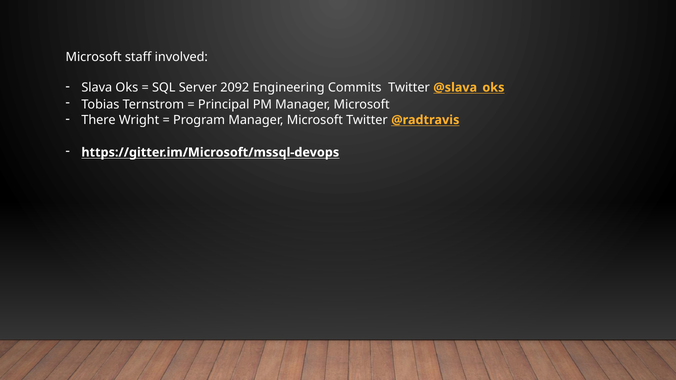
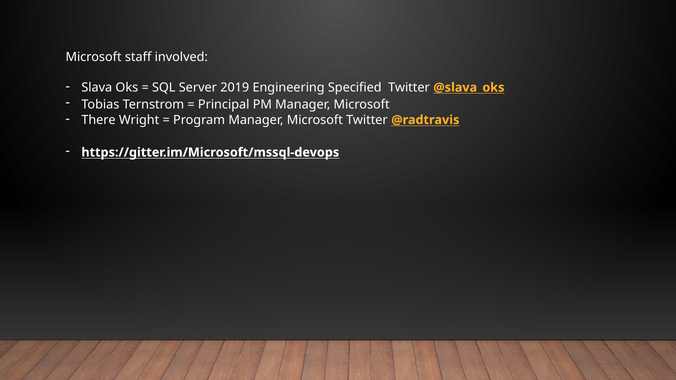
2092: 2092 -> 2019 (235, 88)
Commits: Commits -> Specified (355, 88)
